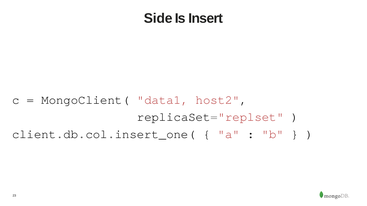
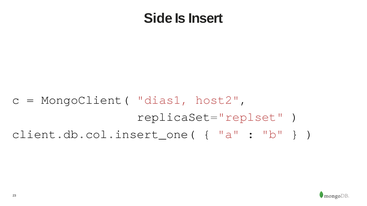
data1: data1 -> dias1 (163, 100)
